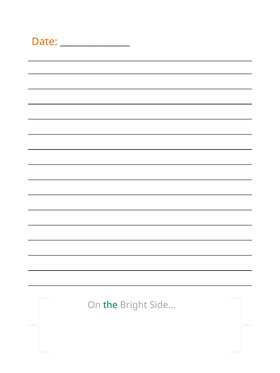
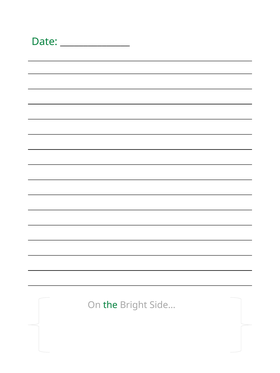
Date colour: orange -> green (45, 42)
